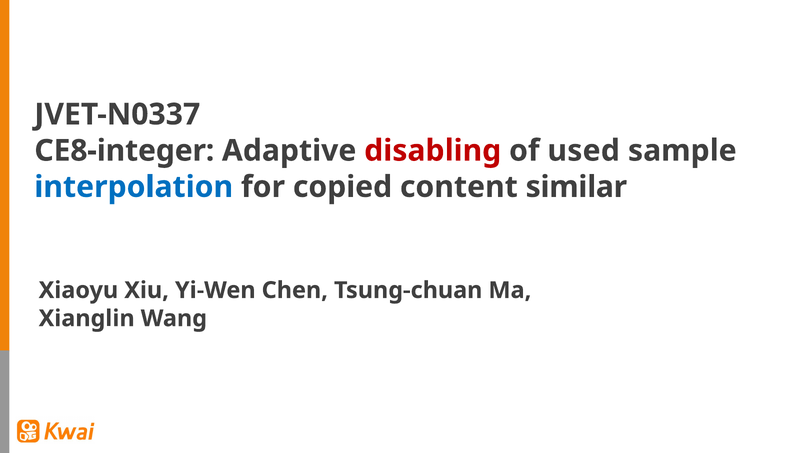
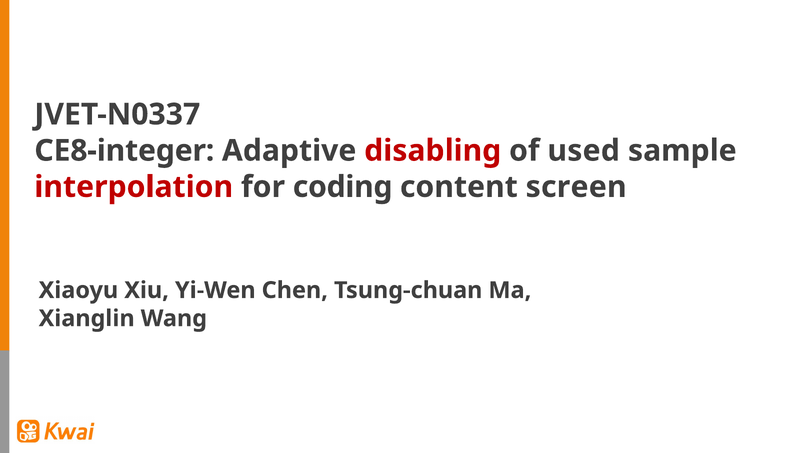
interpolation colour: blue -> red (134, 187)
copied: copied -> coding (343, 187)
similar: similar -> screen (576, 187)
